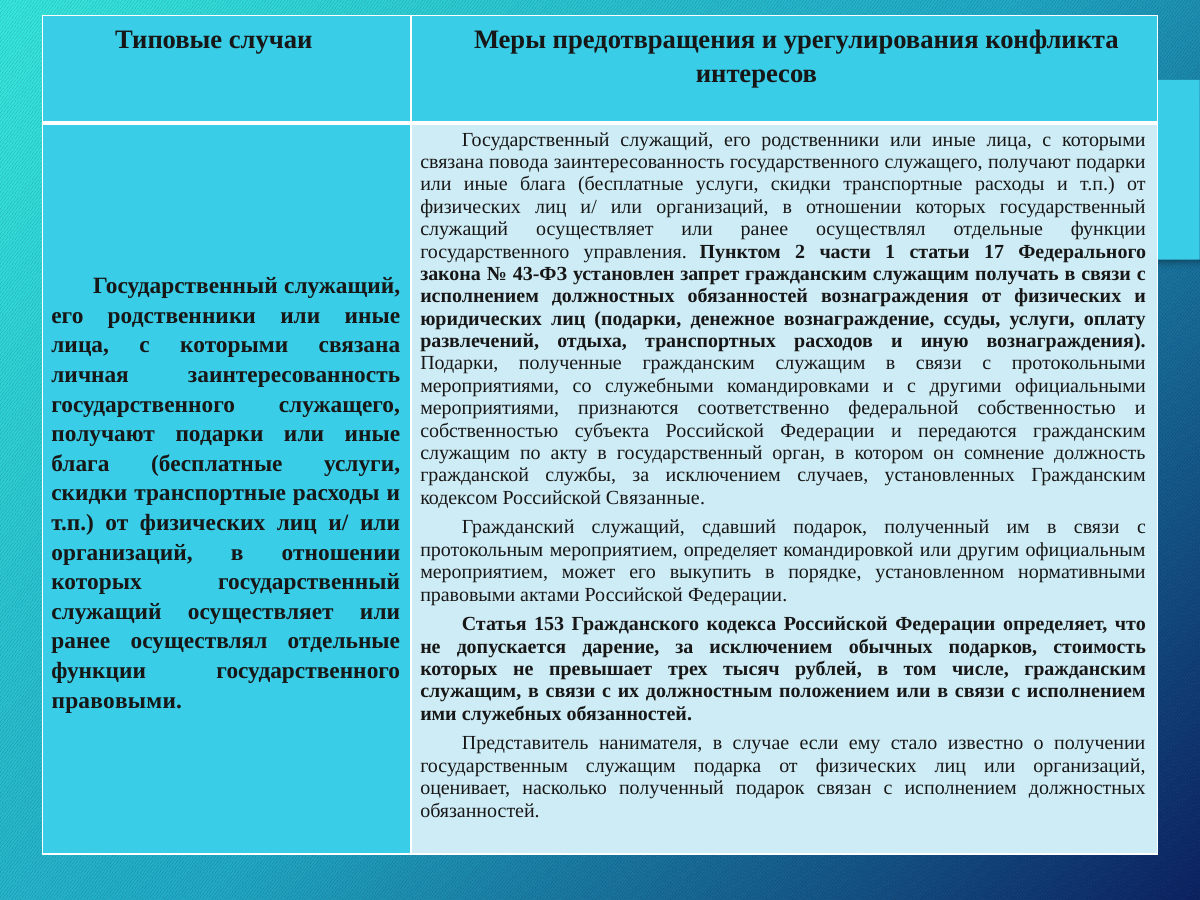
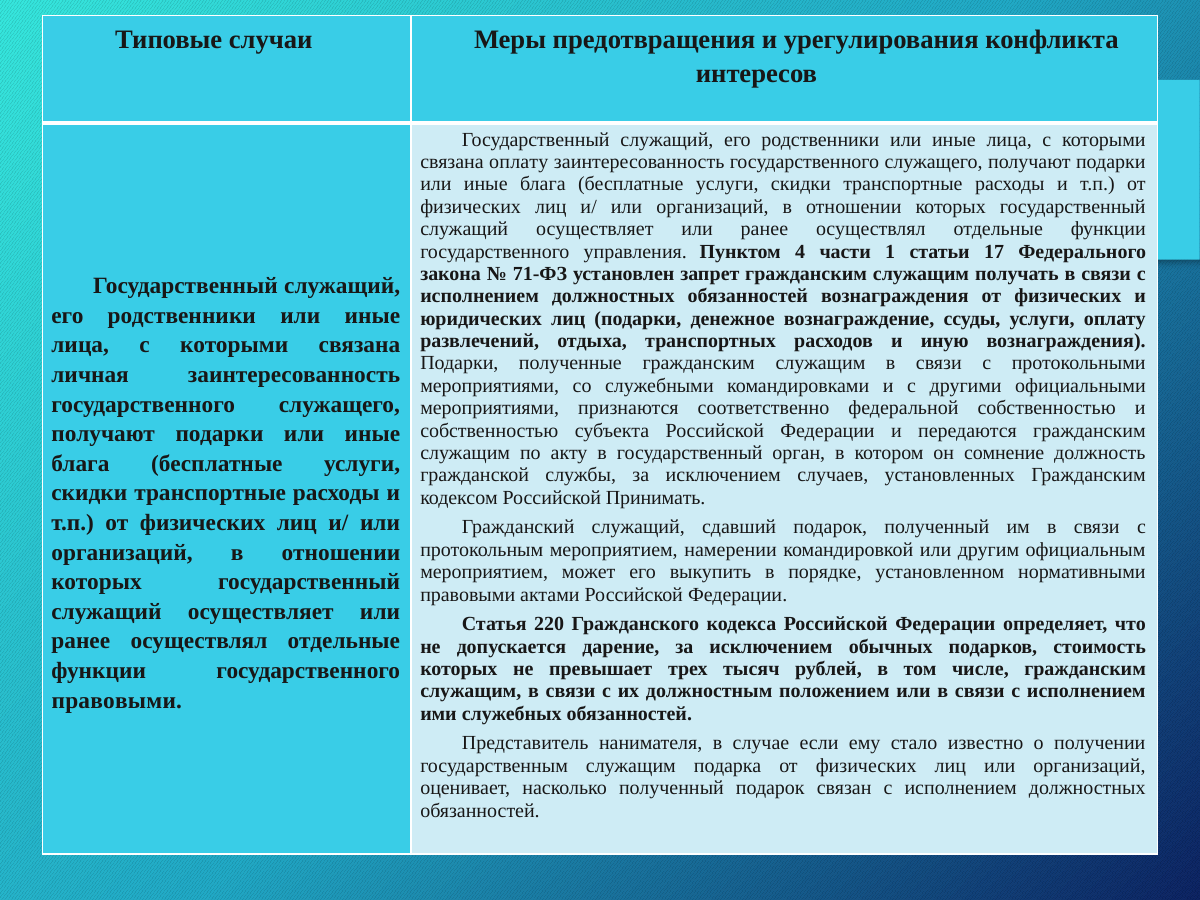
связана повода: повода -> оплату (519, 162)
2: 2 -> 4 (800, 251)
43-ФЗ: 43-ФЗ -> 71-ФЗ (540, 274)
Связанные: Связанные -> Принимать (656, 498)
мероприятием определяет: определяет -> намерении (731, 550)
153: 153 -> 220 (549, 624)
